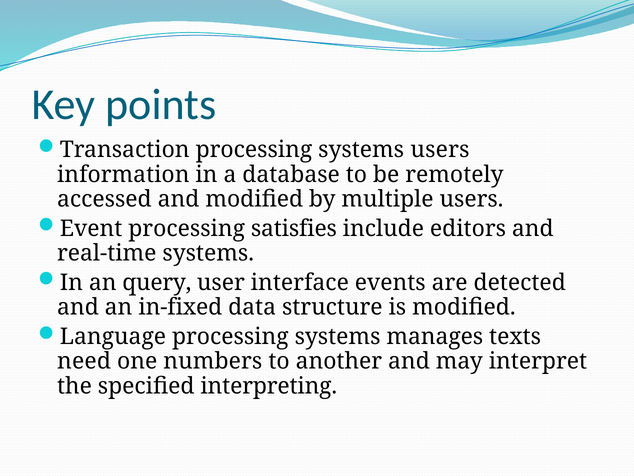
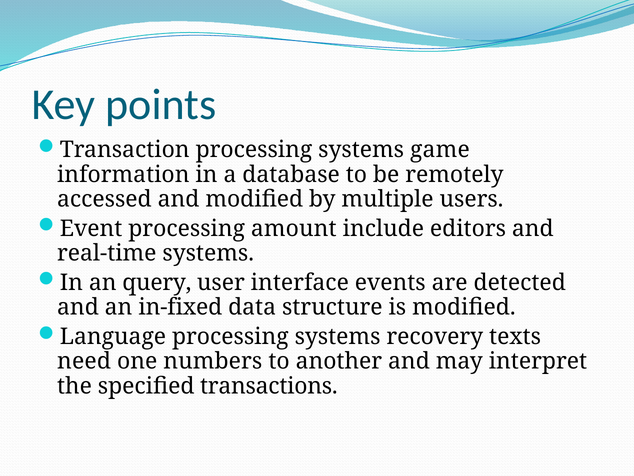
systems users: users -> game (440, 150)
satisfies: satisfies -> amount (294, 228)
manages: manages -> recovery (435, 336)
interpreting: interpreting -> transactions (269, 386)
